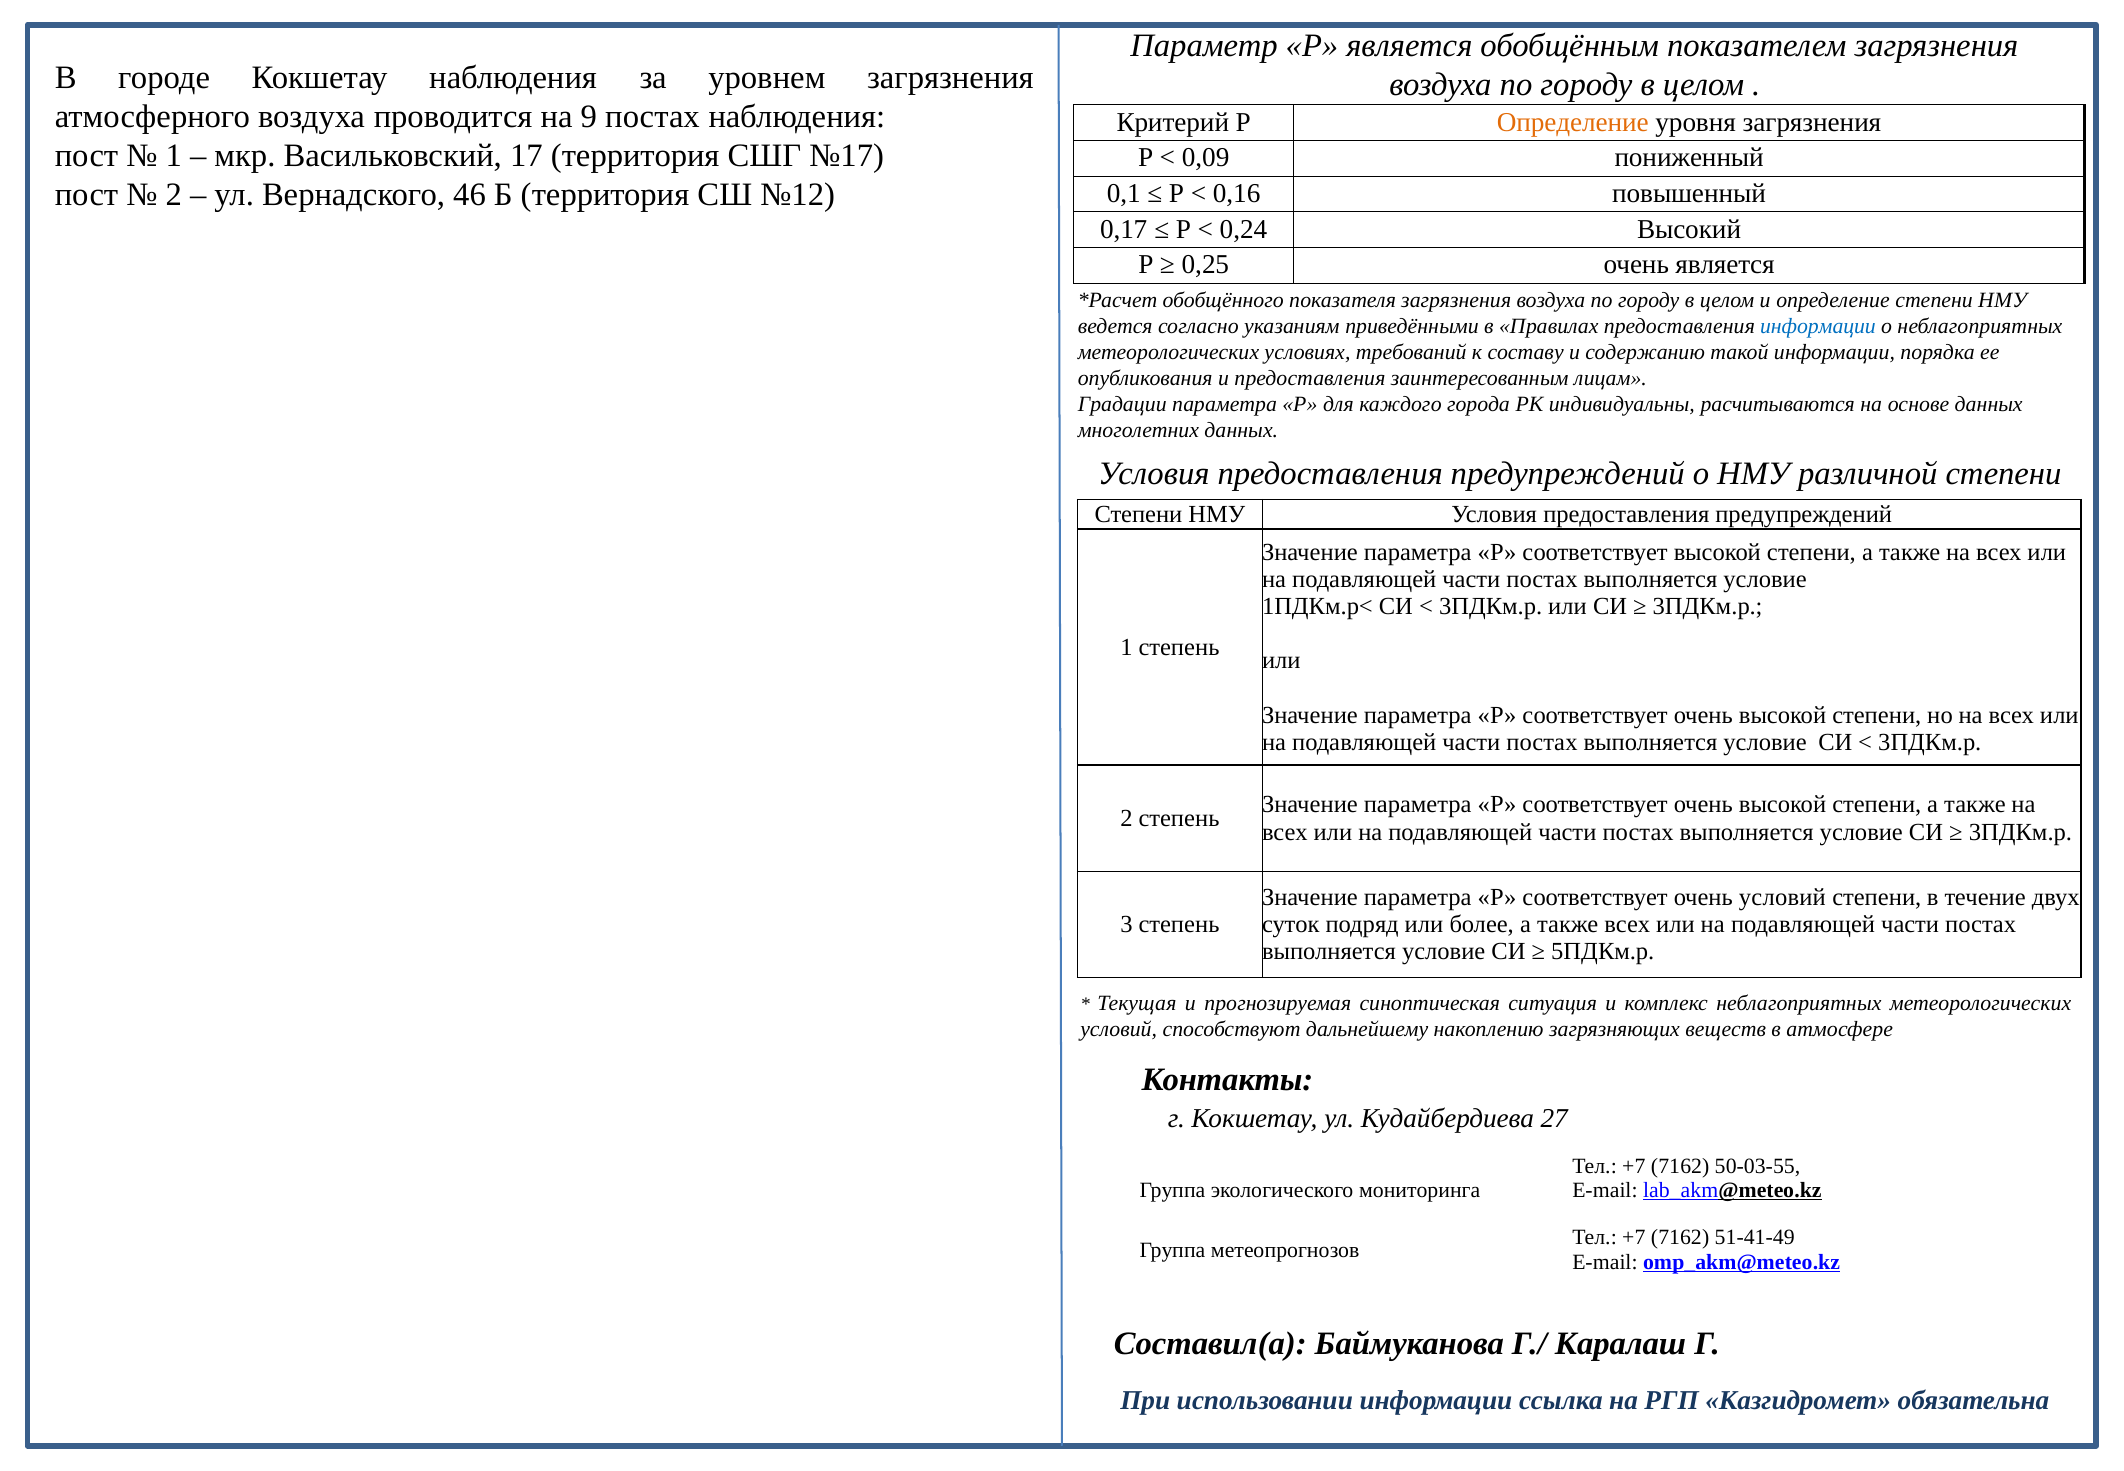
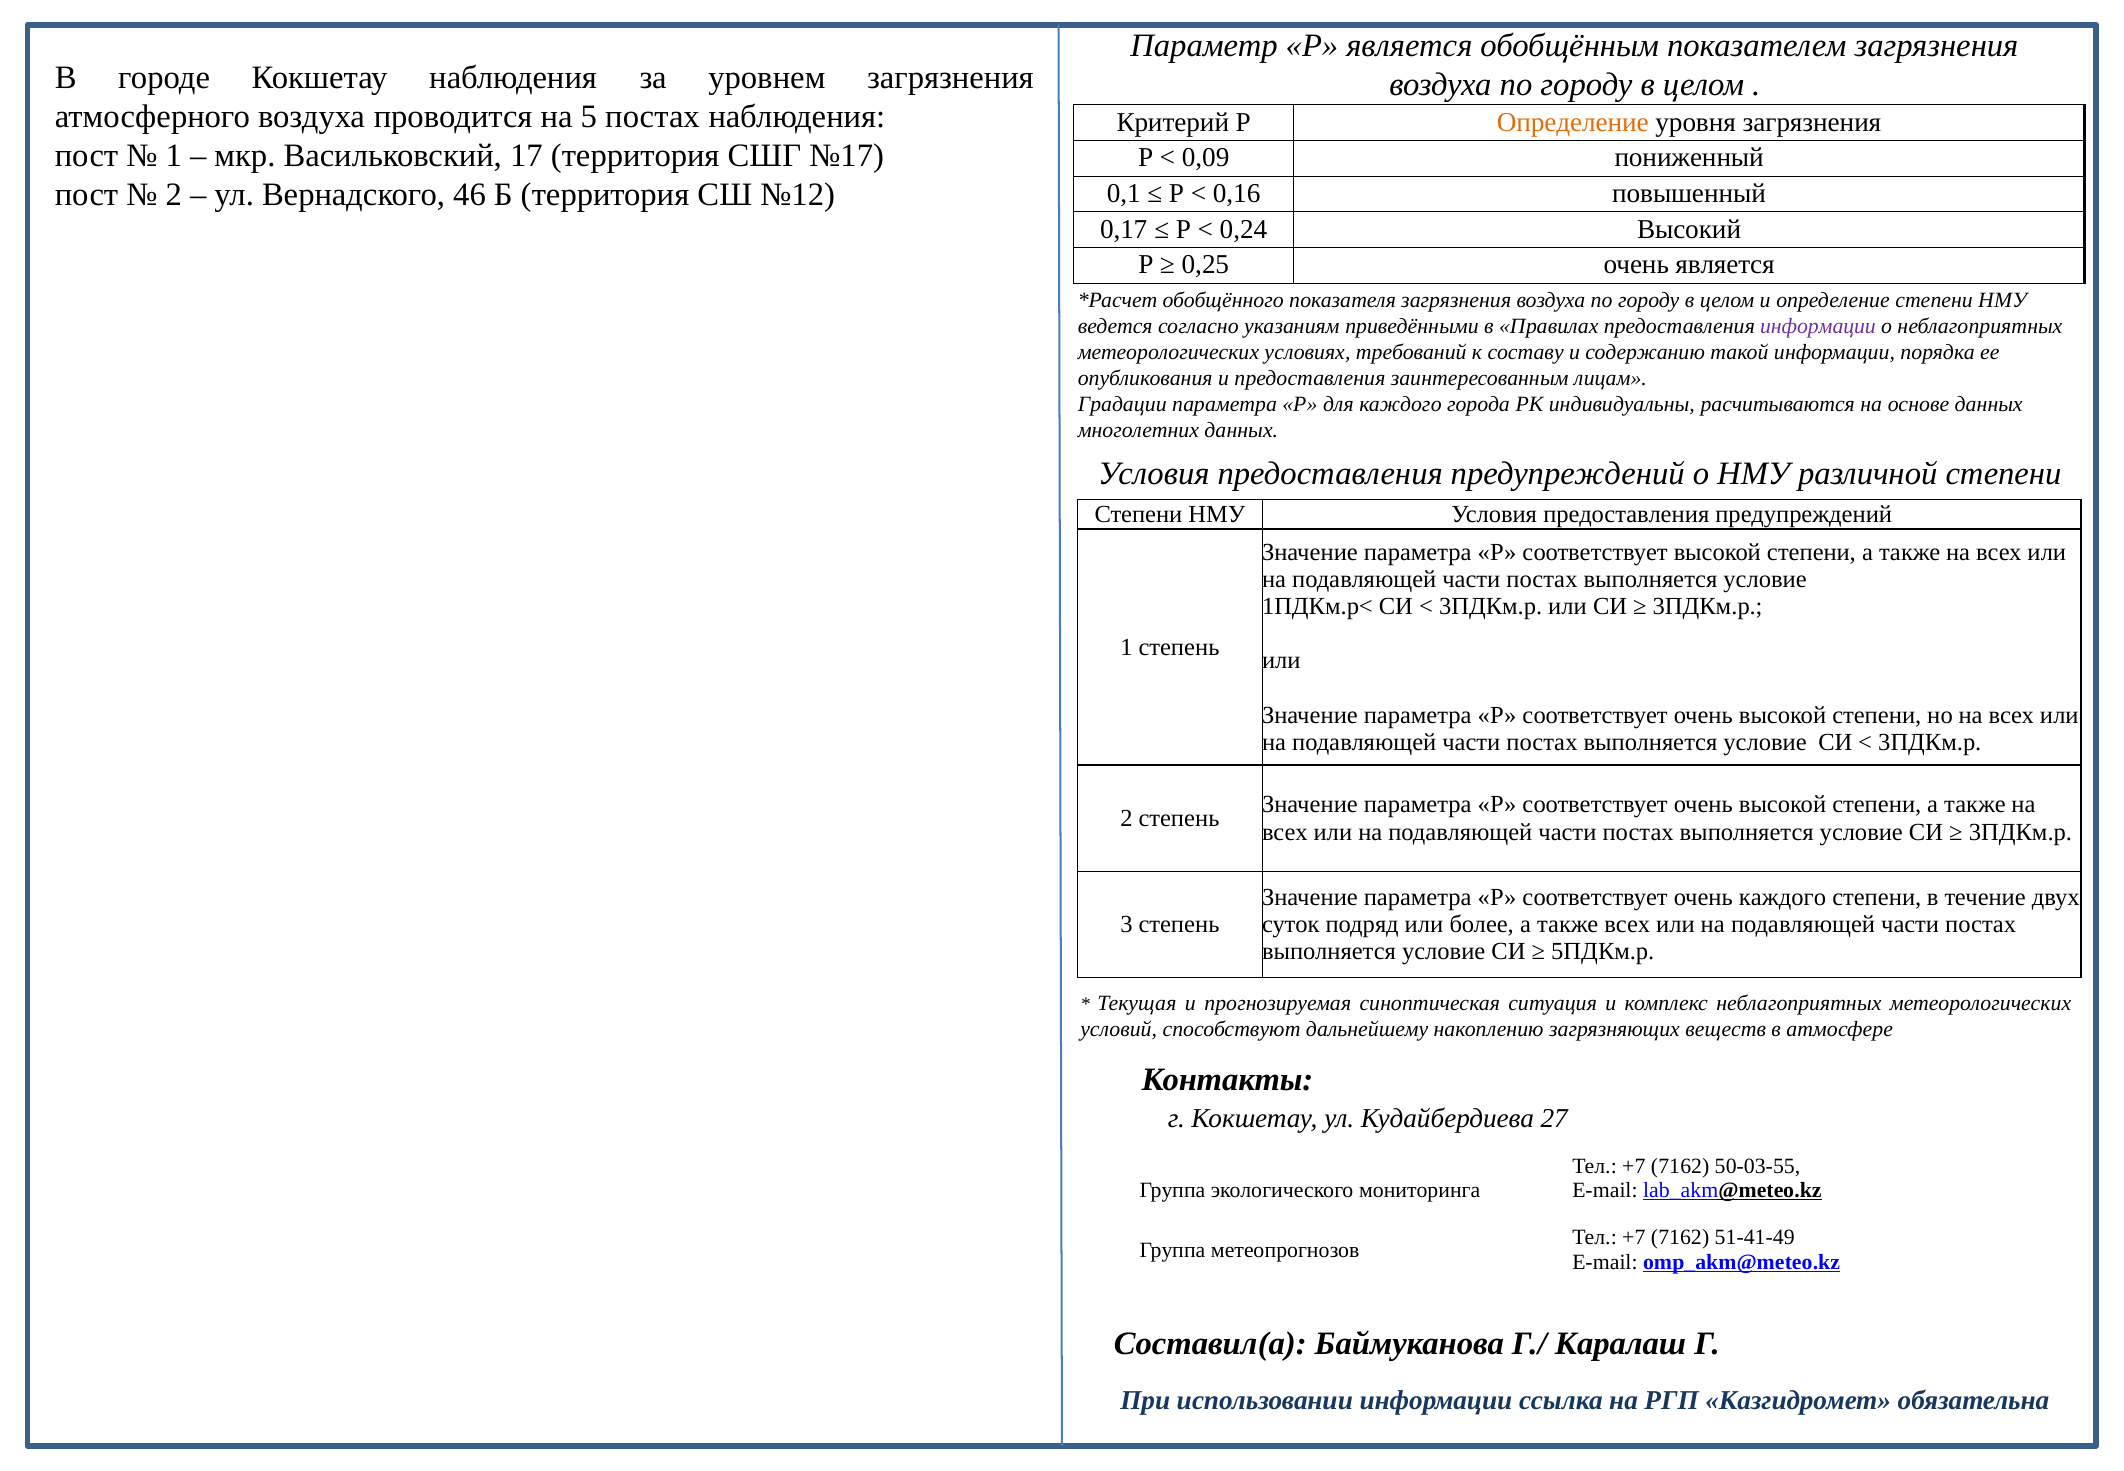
9: 9 -> 5 (589, 117)
информации colour: blue -> purple (1818, 326)
очень условий: условий -> каждого (1782, 897)
